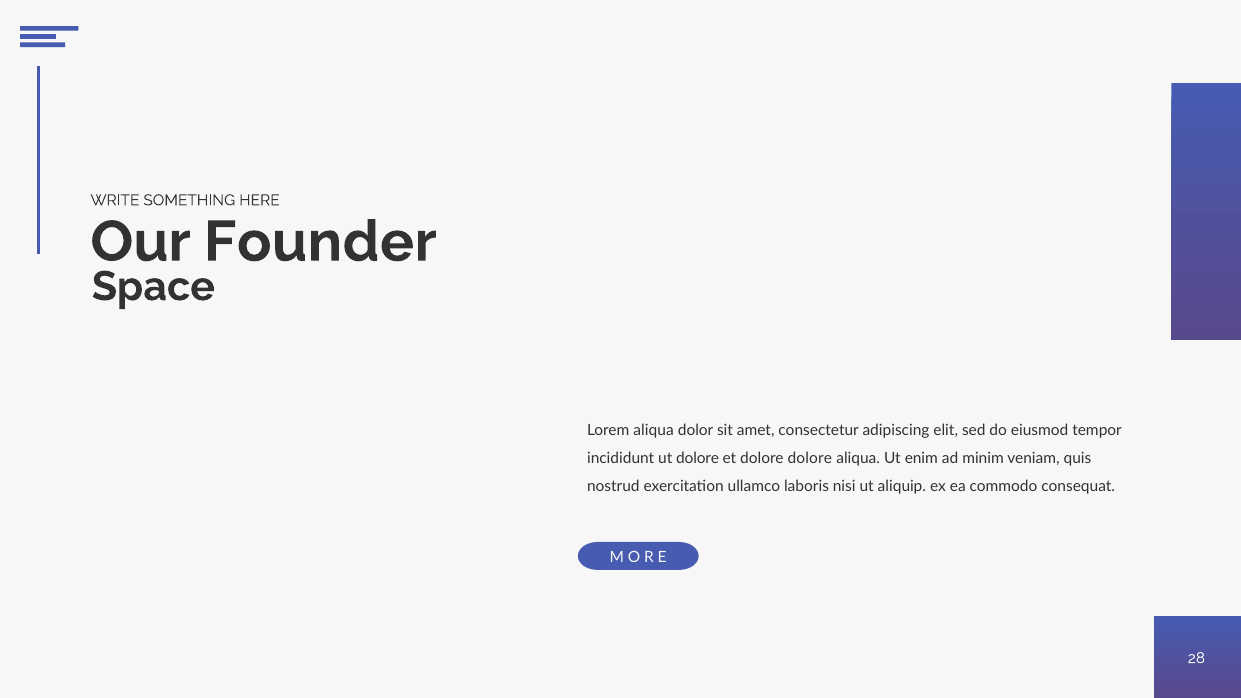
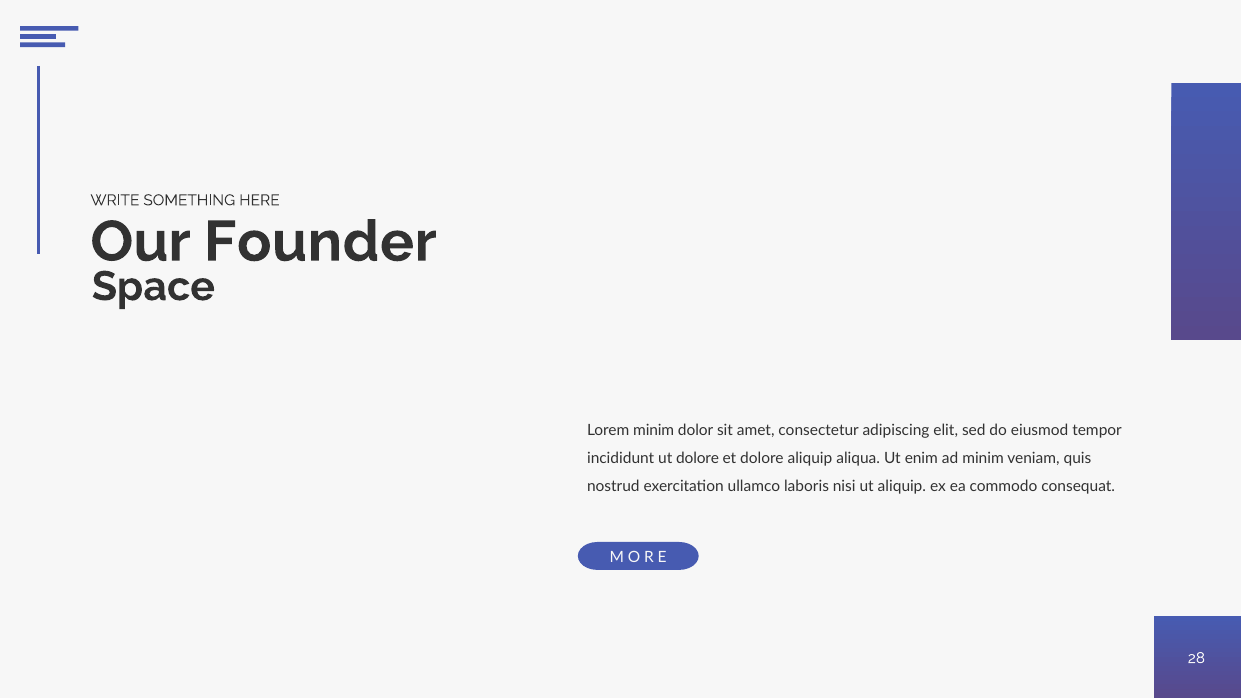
Lorem aliqua: aliqua -> minim (654, 430)
dolore dolore: dolore -> aliquip (810, 458)
